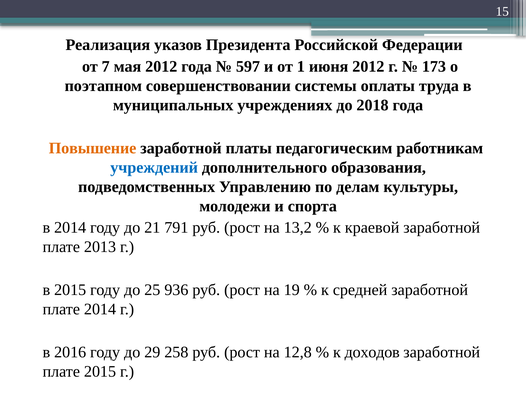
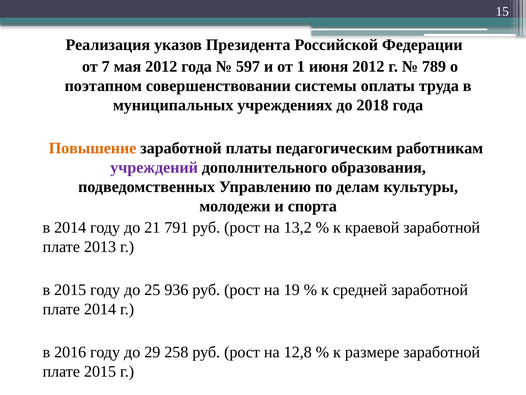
173: 173 -> 789 (434, 66)
учреждений colour: blue -> purple (154, 167)
доходов: доходов -> размере (372, 352)
